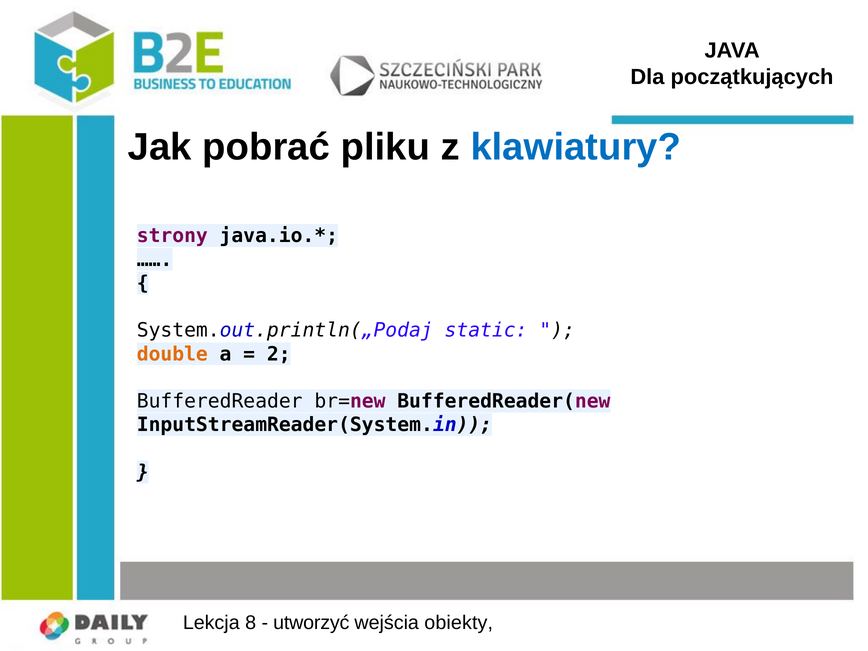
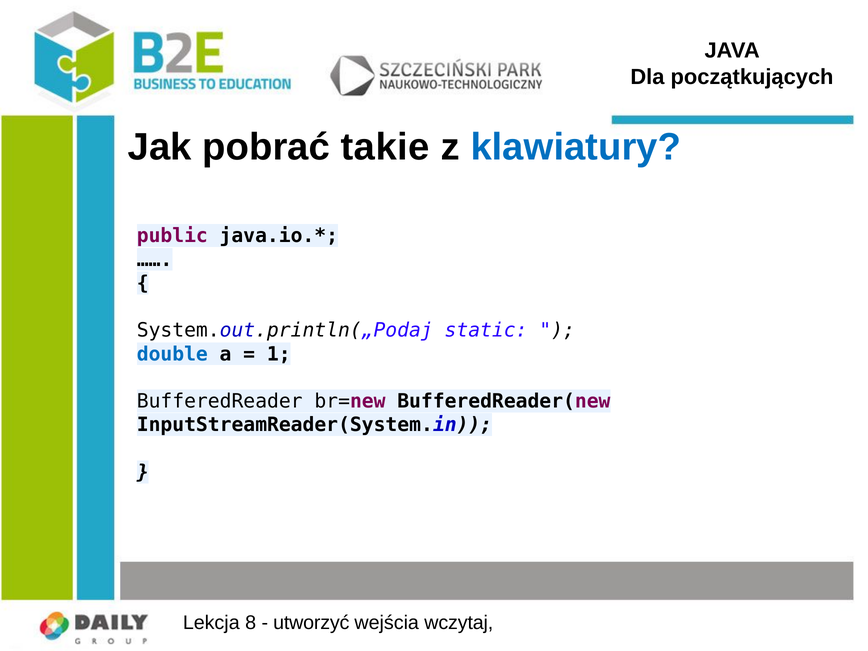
pliku: pliku -> takie (385, 147)
strony: strony -> public (172, 236)
double colour: orange -> blue (172, 354)
2: 2 -> 1 (279, 354)
obiekty: obiekty -> wczytaj (459, 623)
